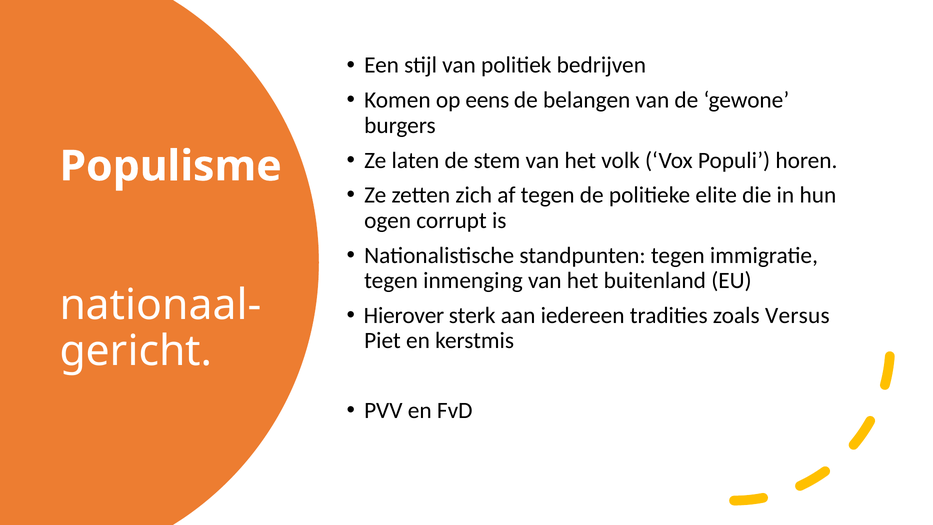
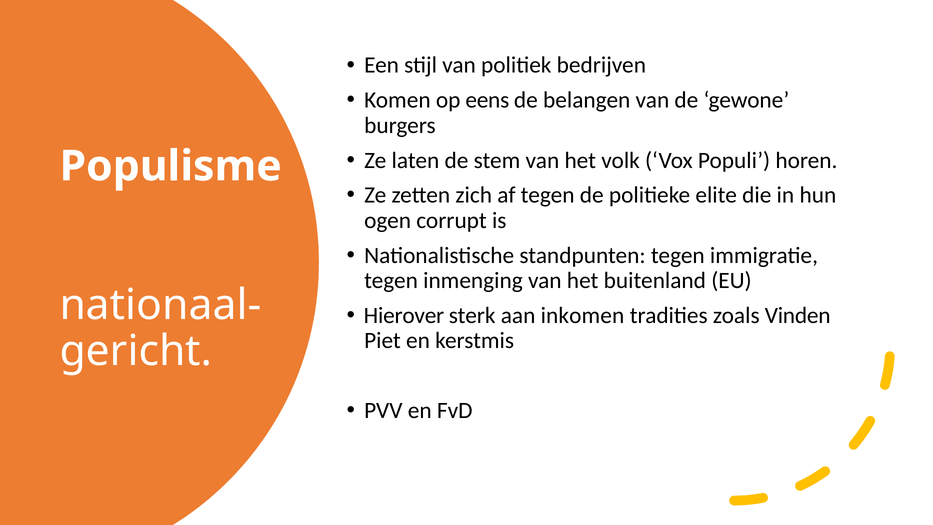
iedereen: iedereen -> inkomen (582, 315)
Versus: Versus -> Vinden (798, 315)
